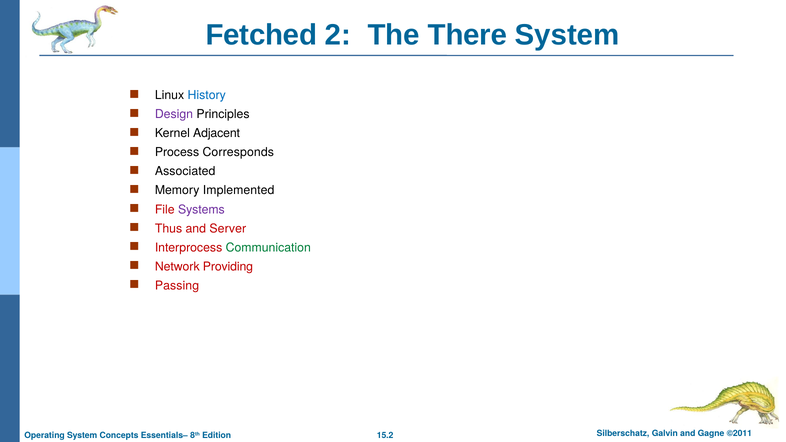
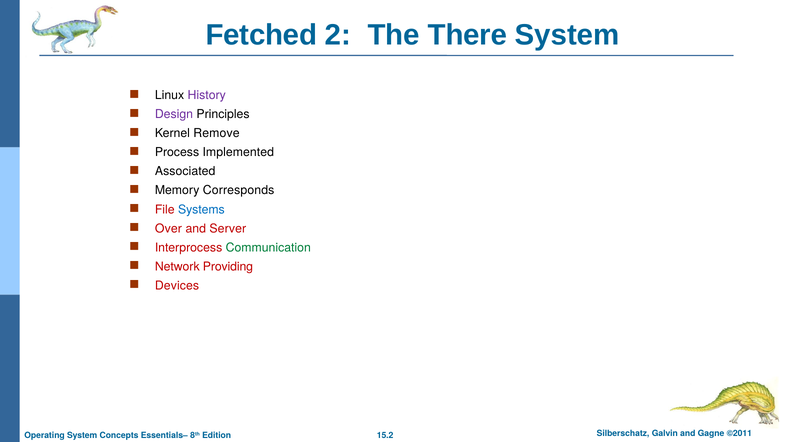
History colour: blue -> purple (207, 95)
Adjacent: Adjacent -> Remove (216, 133)
Corresponds: Corresponds -> Implemented (238, 152)
Implemented: Implemented -> Corresponds (239, 190)
Systems colour: purple -> blue (201, 210)
Thus: Thus -> Over (168, 229)
Passing: Passing -> Devices (177, 286)
